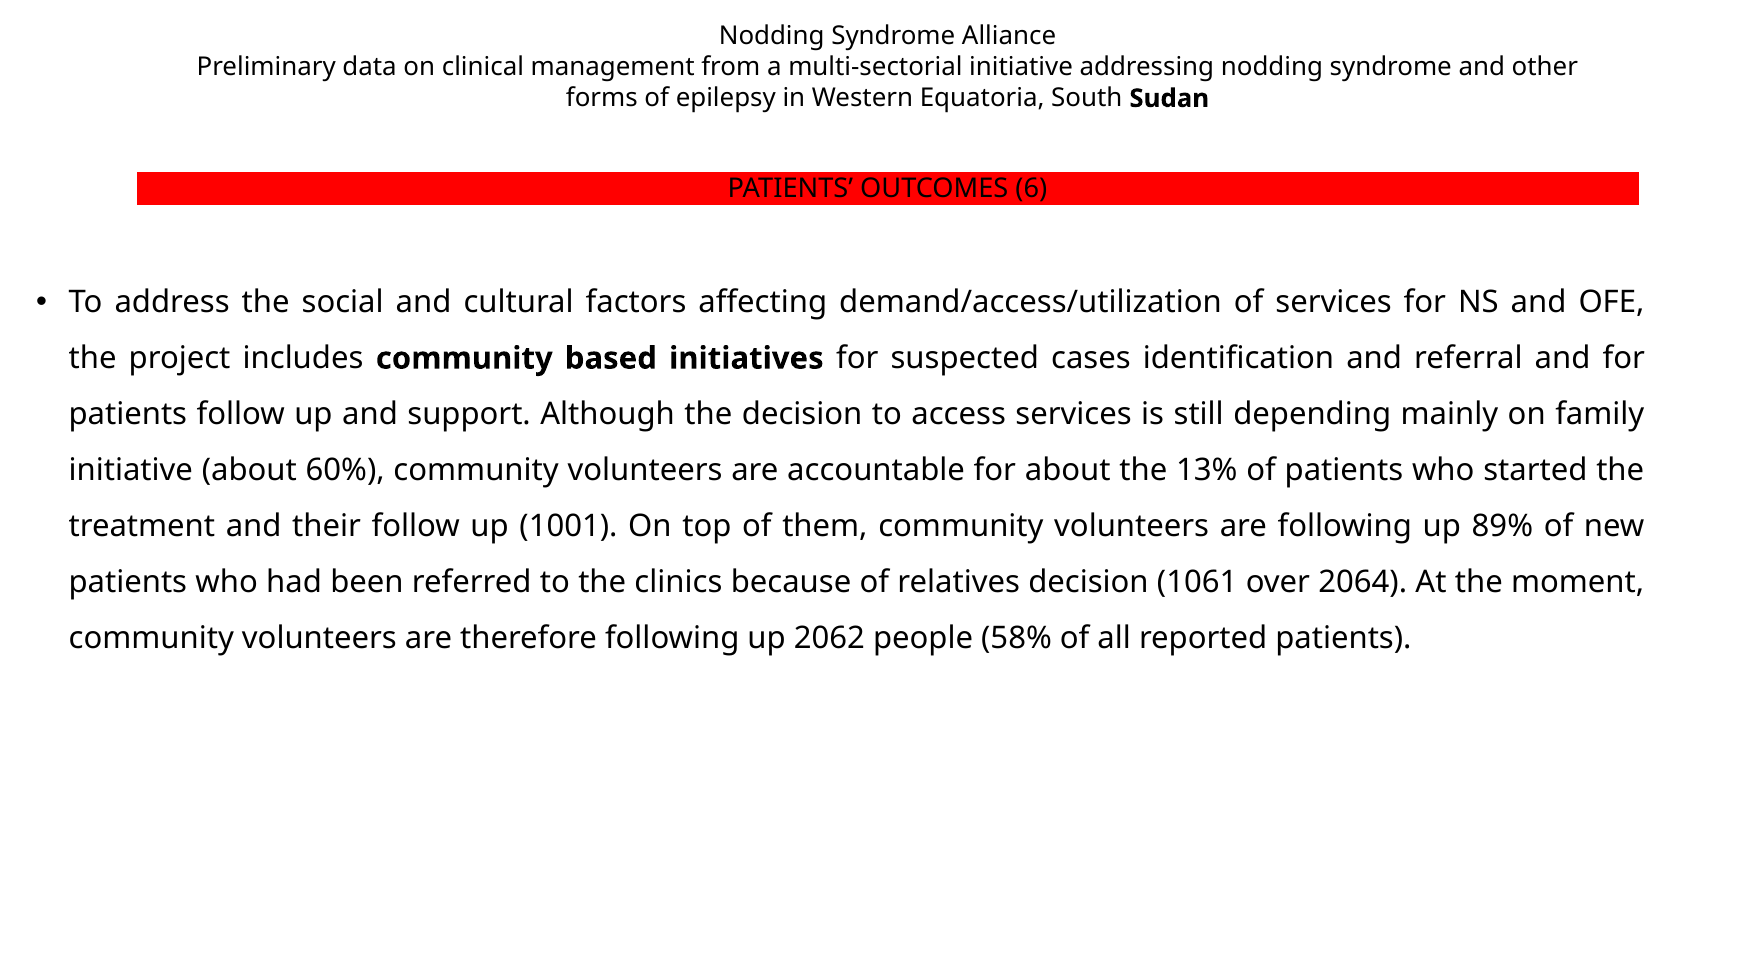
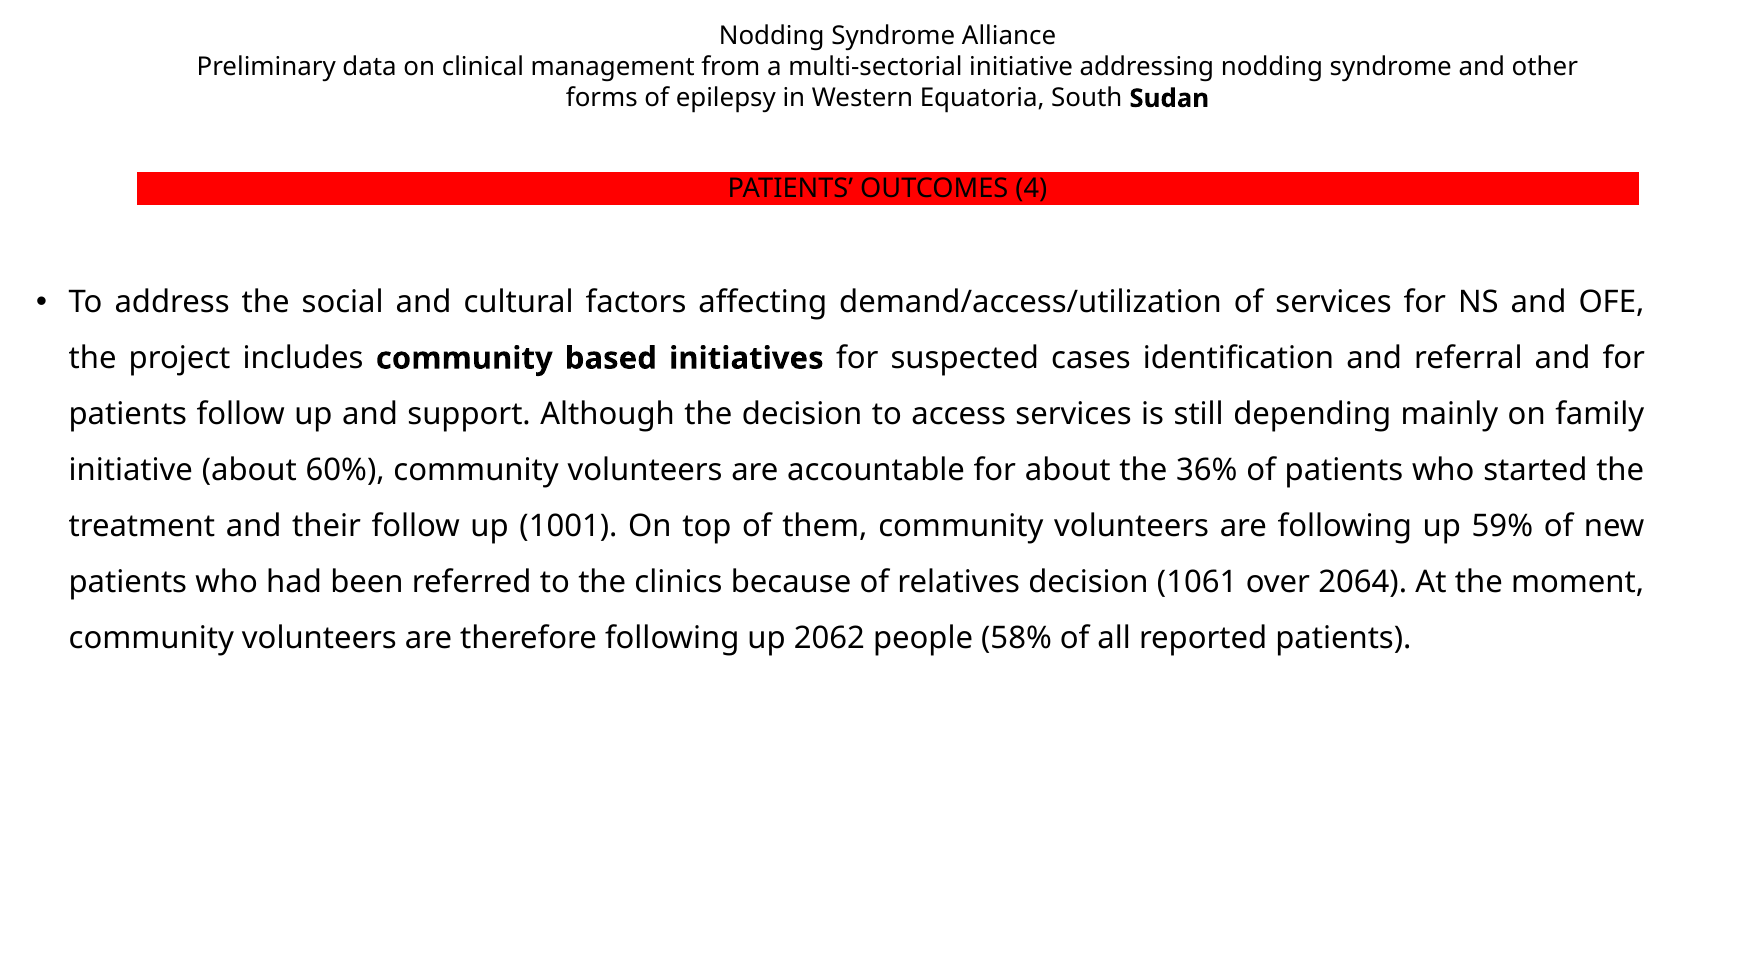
6: 6 -> 4 (1031, 188)
13%: 13% -> 36% (1207, 470)
89%: 89% -> 59% (1502, 526)
